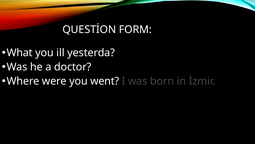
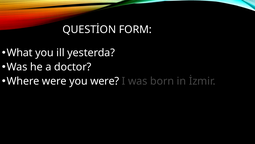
you went: went -> were (105, 81)
